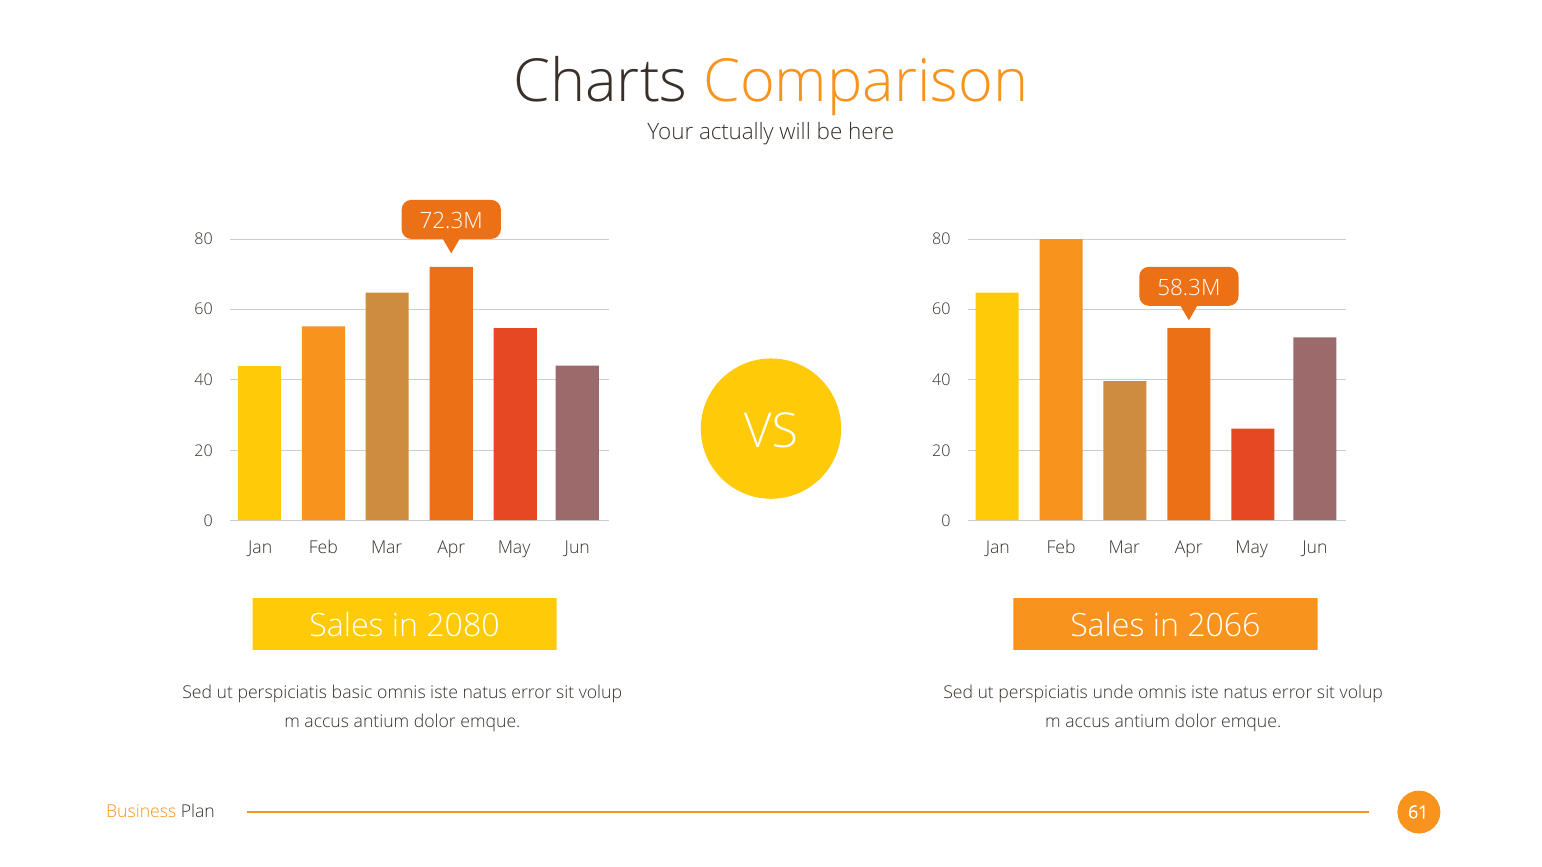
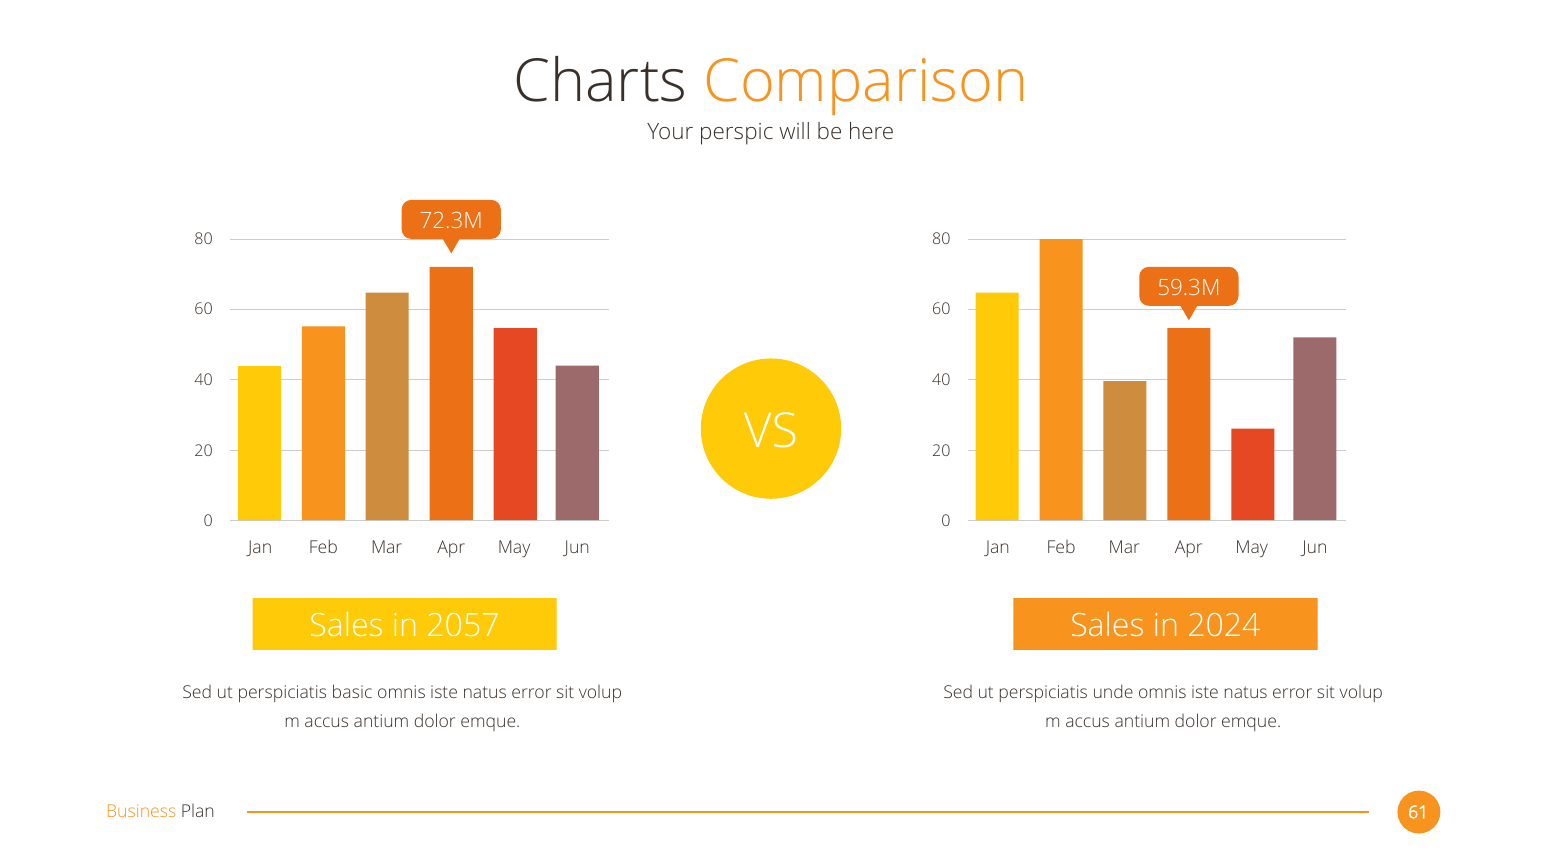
actually: actually -> perspic (736, 132)
58.3M: 58.3M -> 59.3M (1189, 288)
2080: 2080 -> 2057 (463, 626)
2066: 2066 -> 2024 (1224, 626)
